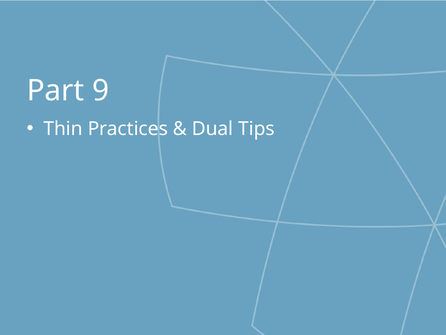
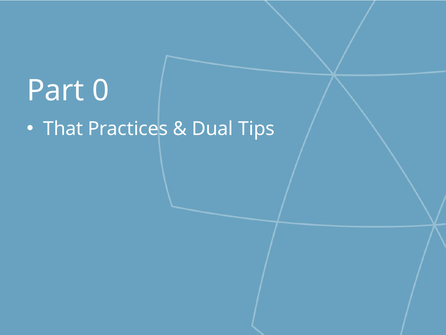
9: 9 -> 0 (101, 91)
Thin: Thin -> That (63, 129)
